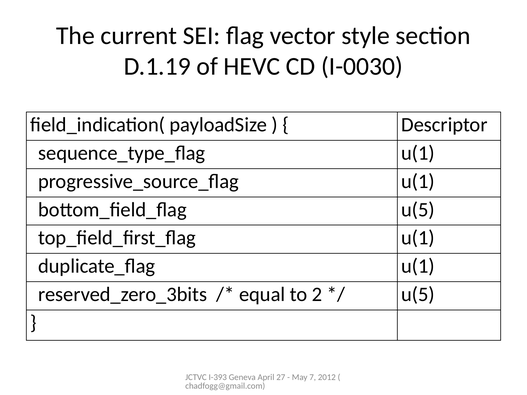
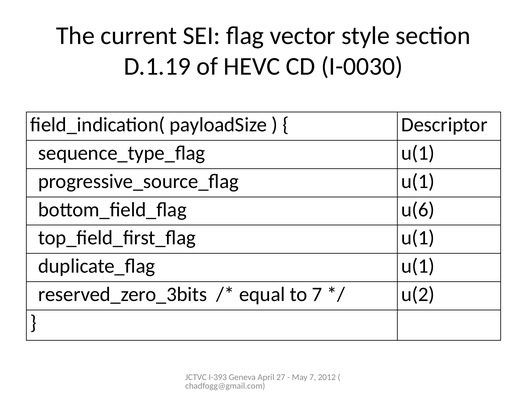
u(5: u(5 -> u(6 (418, 210)
to 2: 2 -> 7 (317, 295)
u(5: u(5 -> u(2 (418, 295)
